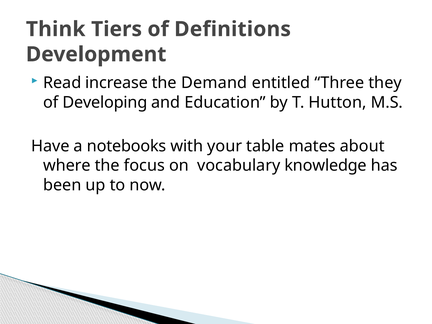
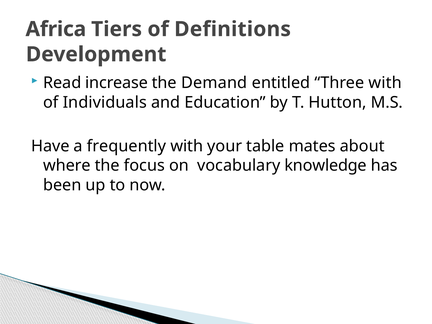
Think: Think -> Africa (56, 29)
Three they: they -> with (385, 83)
Developing: Developing -> Individuals (105, 102)
notebooks: notebooks -> frequently (127, 146)
